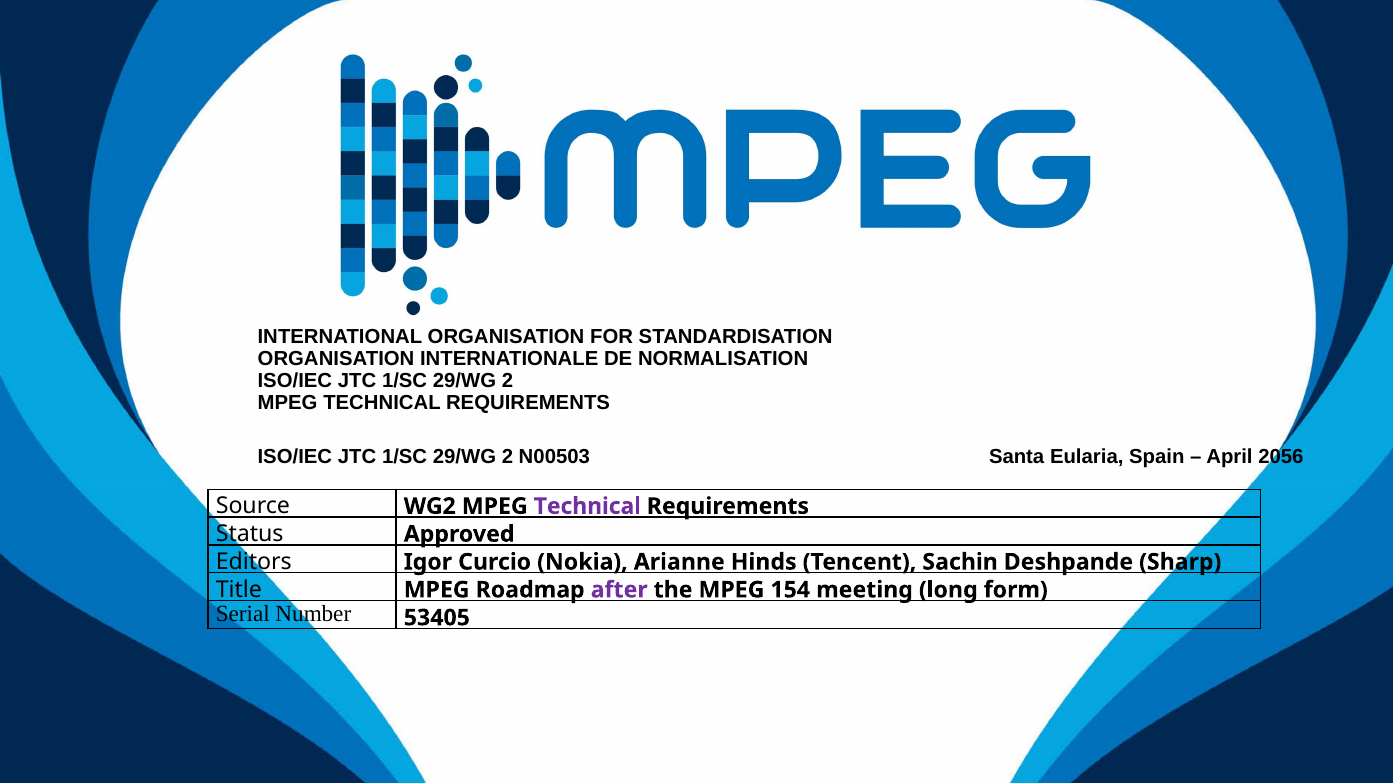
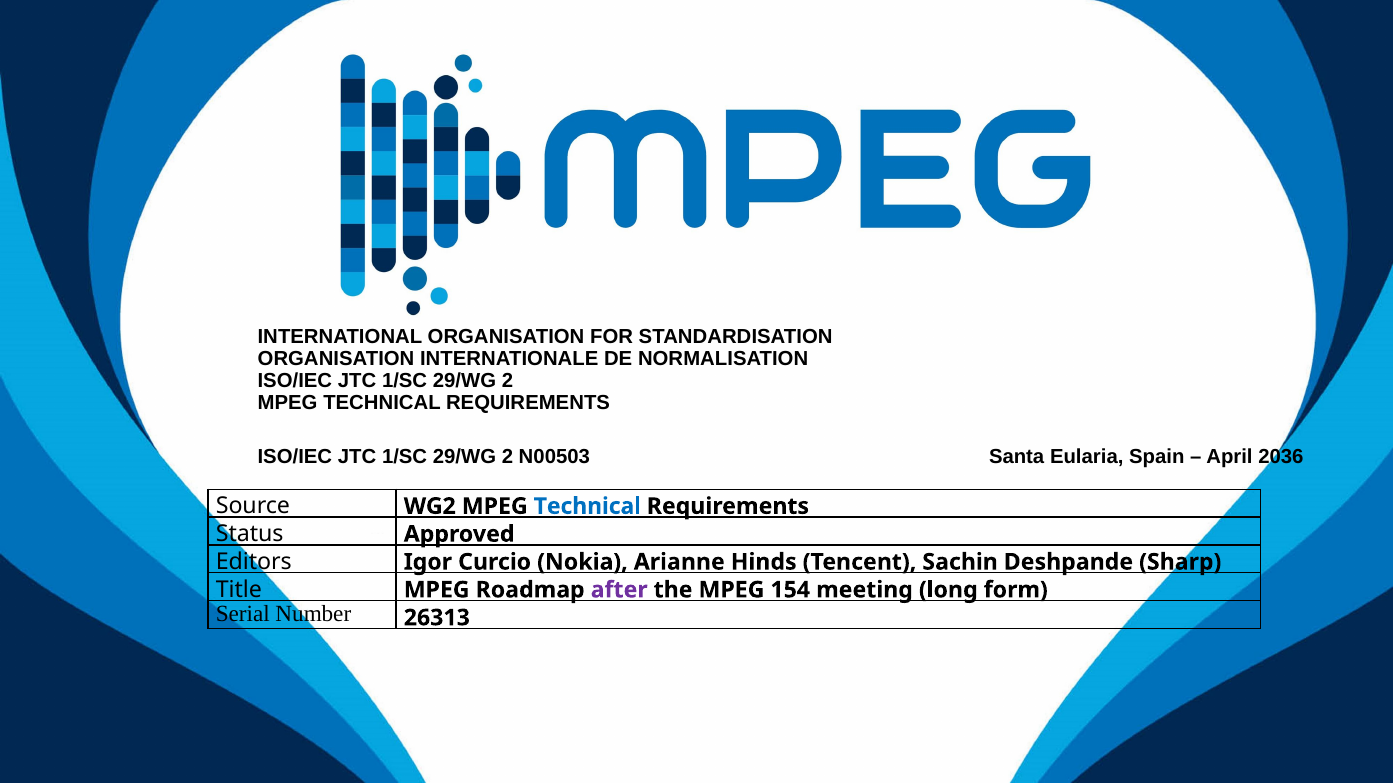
2056: 2056 -> 2036 (1281, 457)
Technical colour: purple -> blue (587, 507)
53405: 53405 -> 26313 (437, 618)
